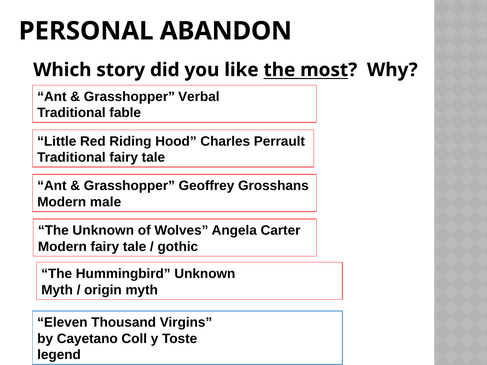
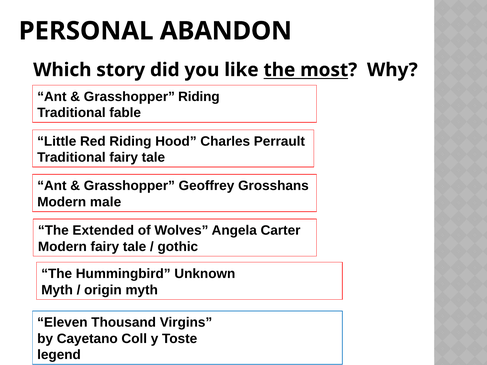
Grasshopper Verbal: Verbal -> Riding (199, 97)
The Unknown: Unknown -> Extended (103, 231)
